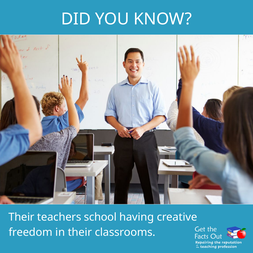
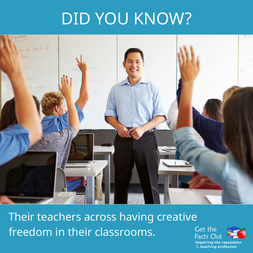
school: school -> across (100, 217)
